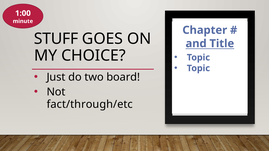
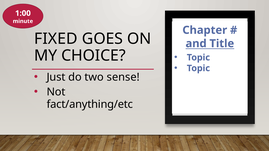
STUFF: STUFF -> FIXED (56, 39)
board: board -> sense (123, 77)
fact/through/etc: fact/through/etc -> fact/anything/etc (90, 105)
